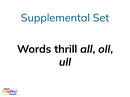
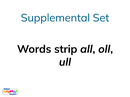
thrill: thrill -> strip (66, 49)
